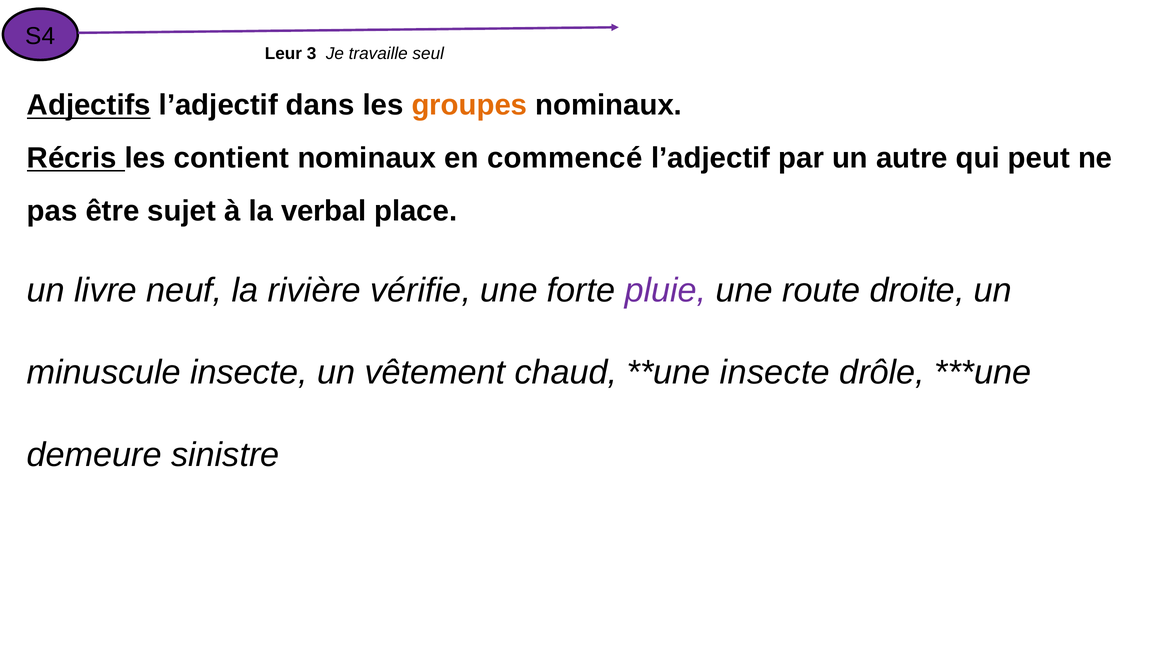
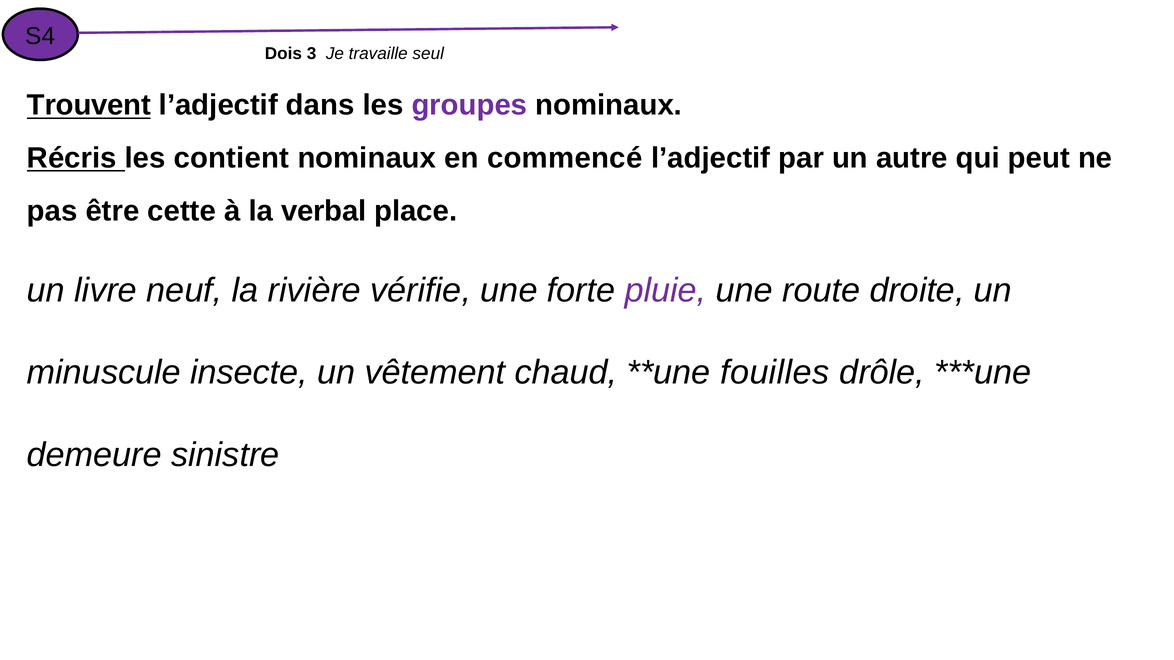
Leur: Leur -> Dois (283, 54)
Adjectifs: Adjectifs -> Trouvent (89, 105)
groupes colour: orange -> purple (469, 105)
sujet: sujet -> cette (182, 211)
insecte: insecte -> fouilles (775, 373)
